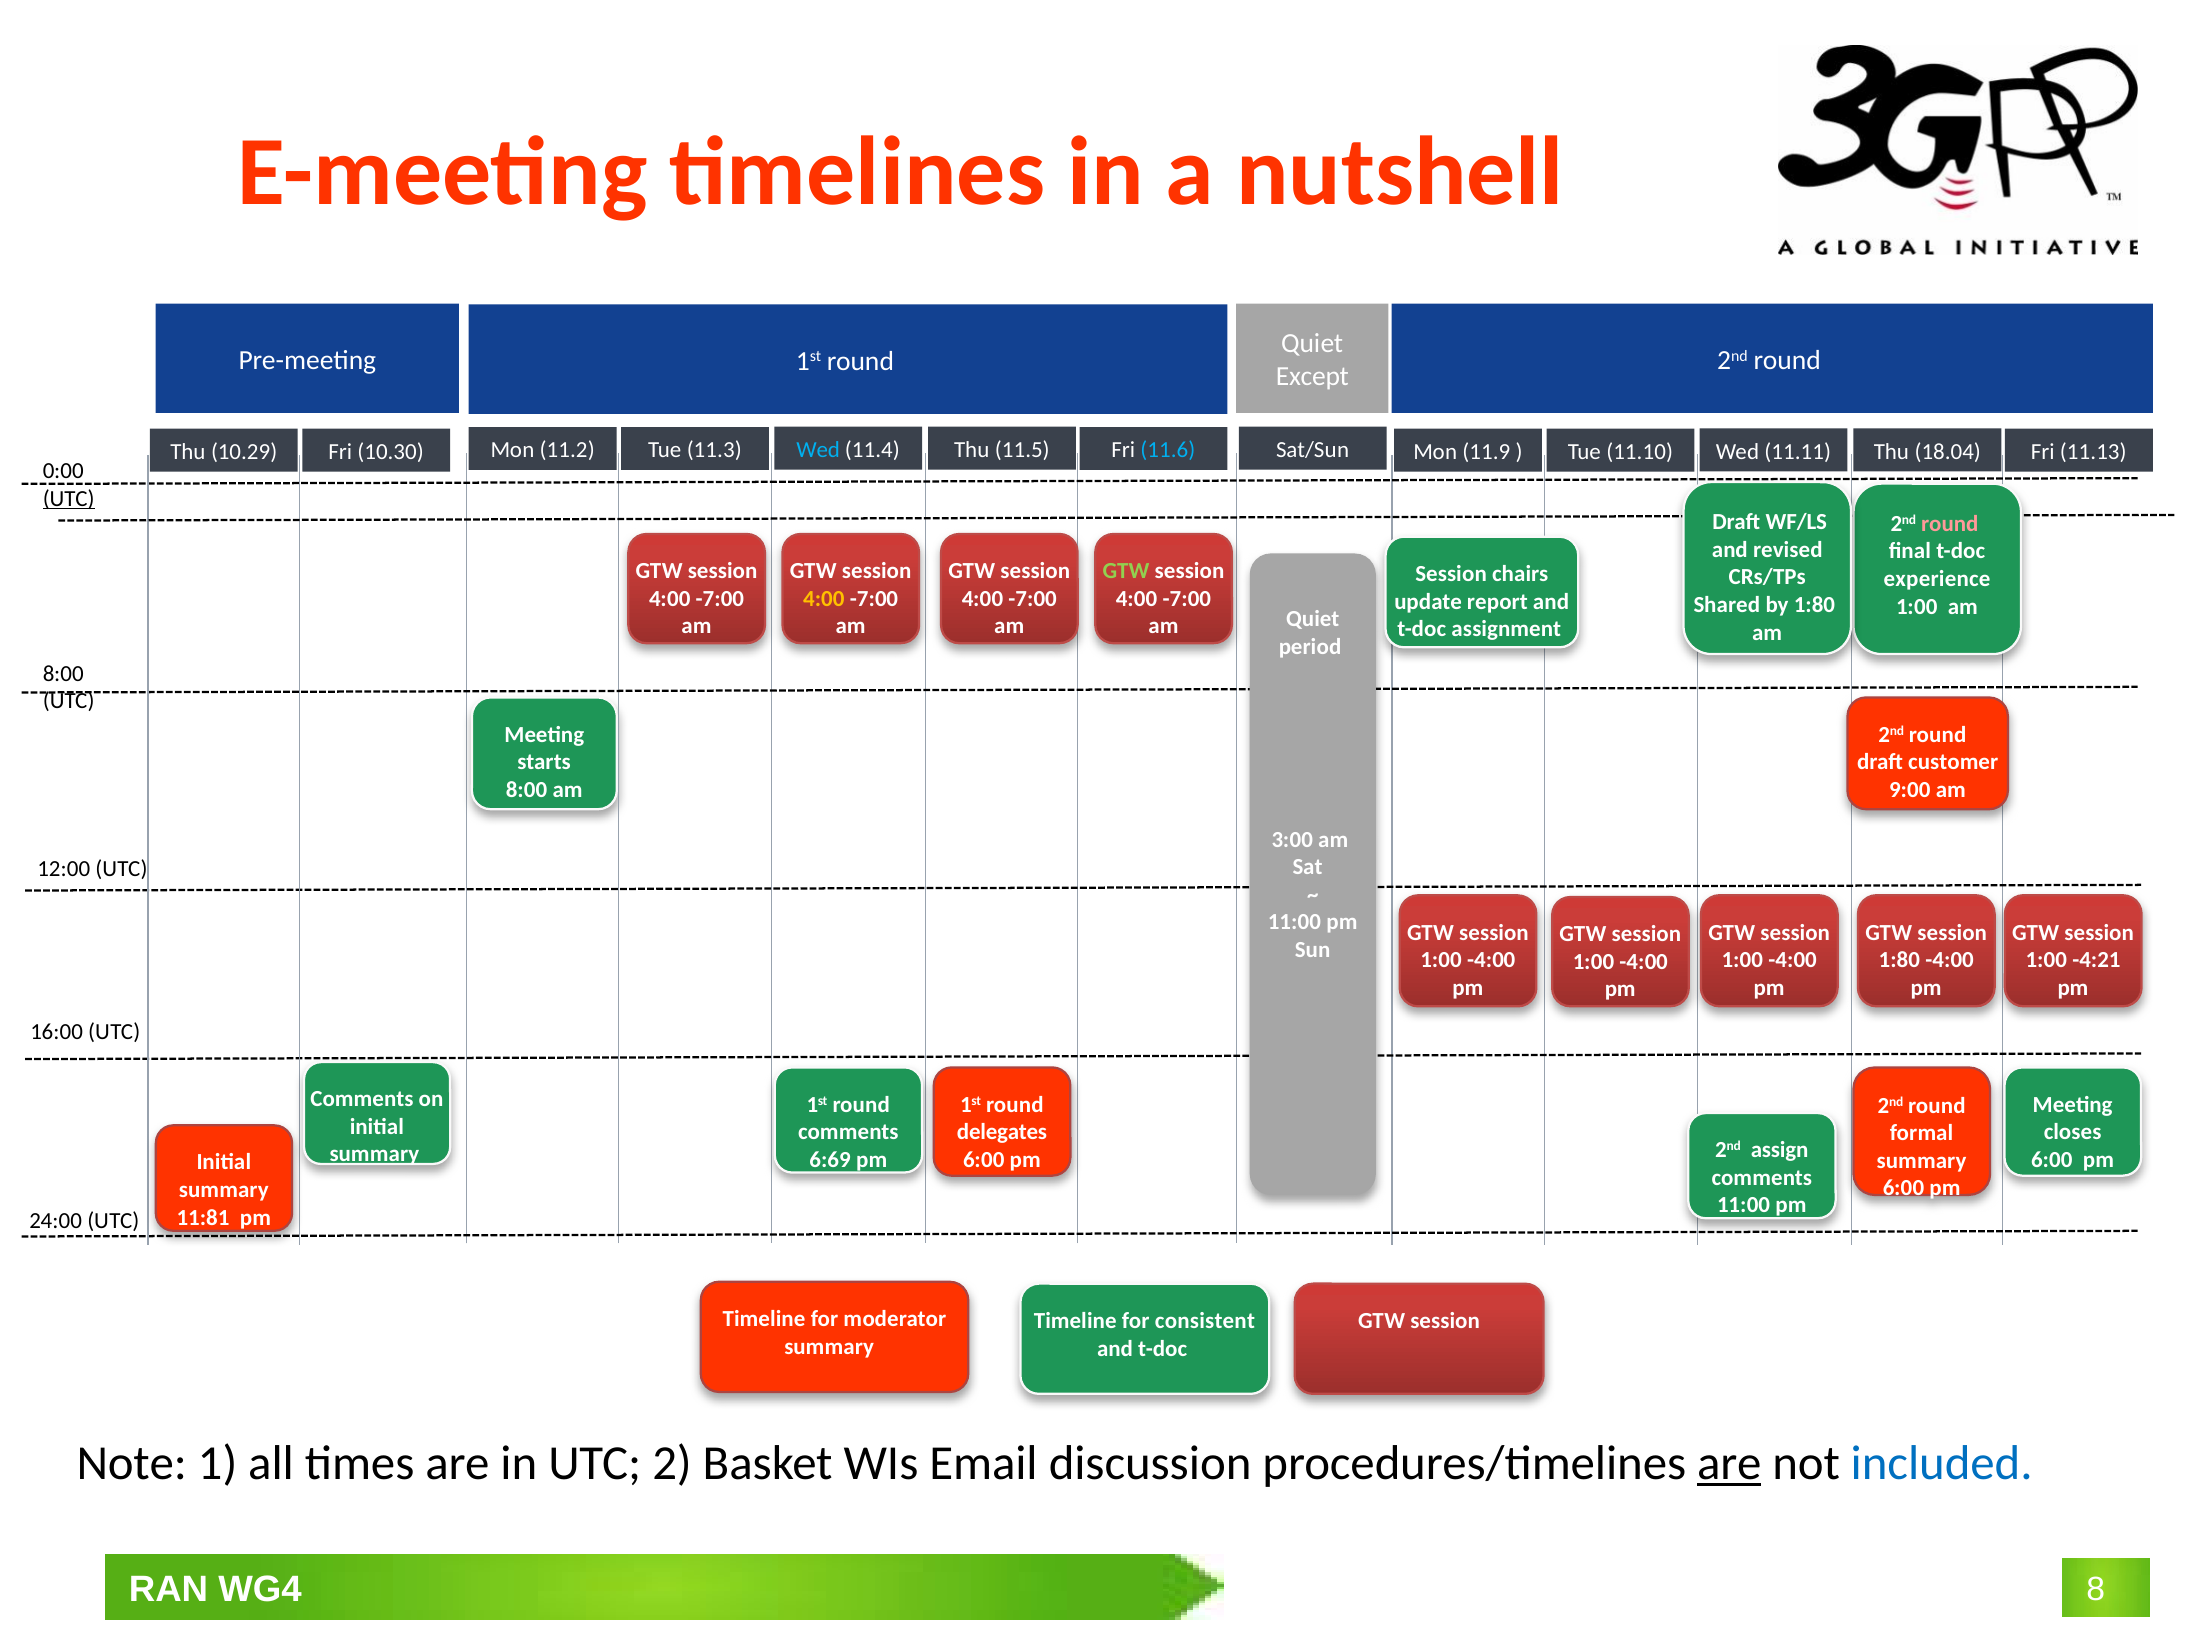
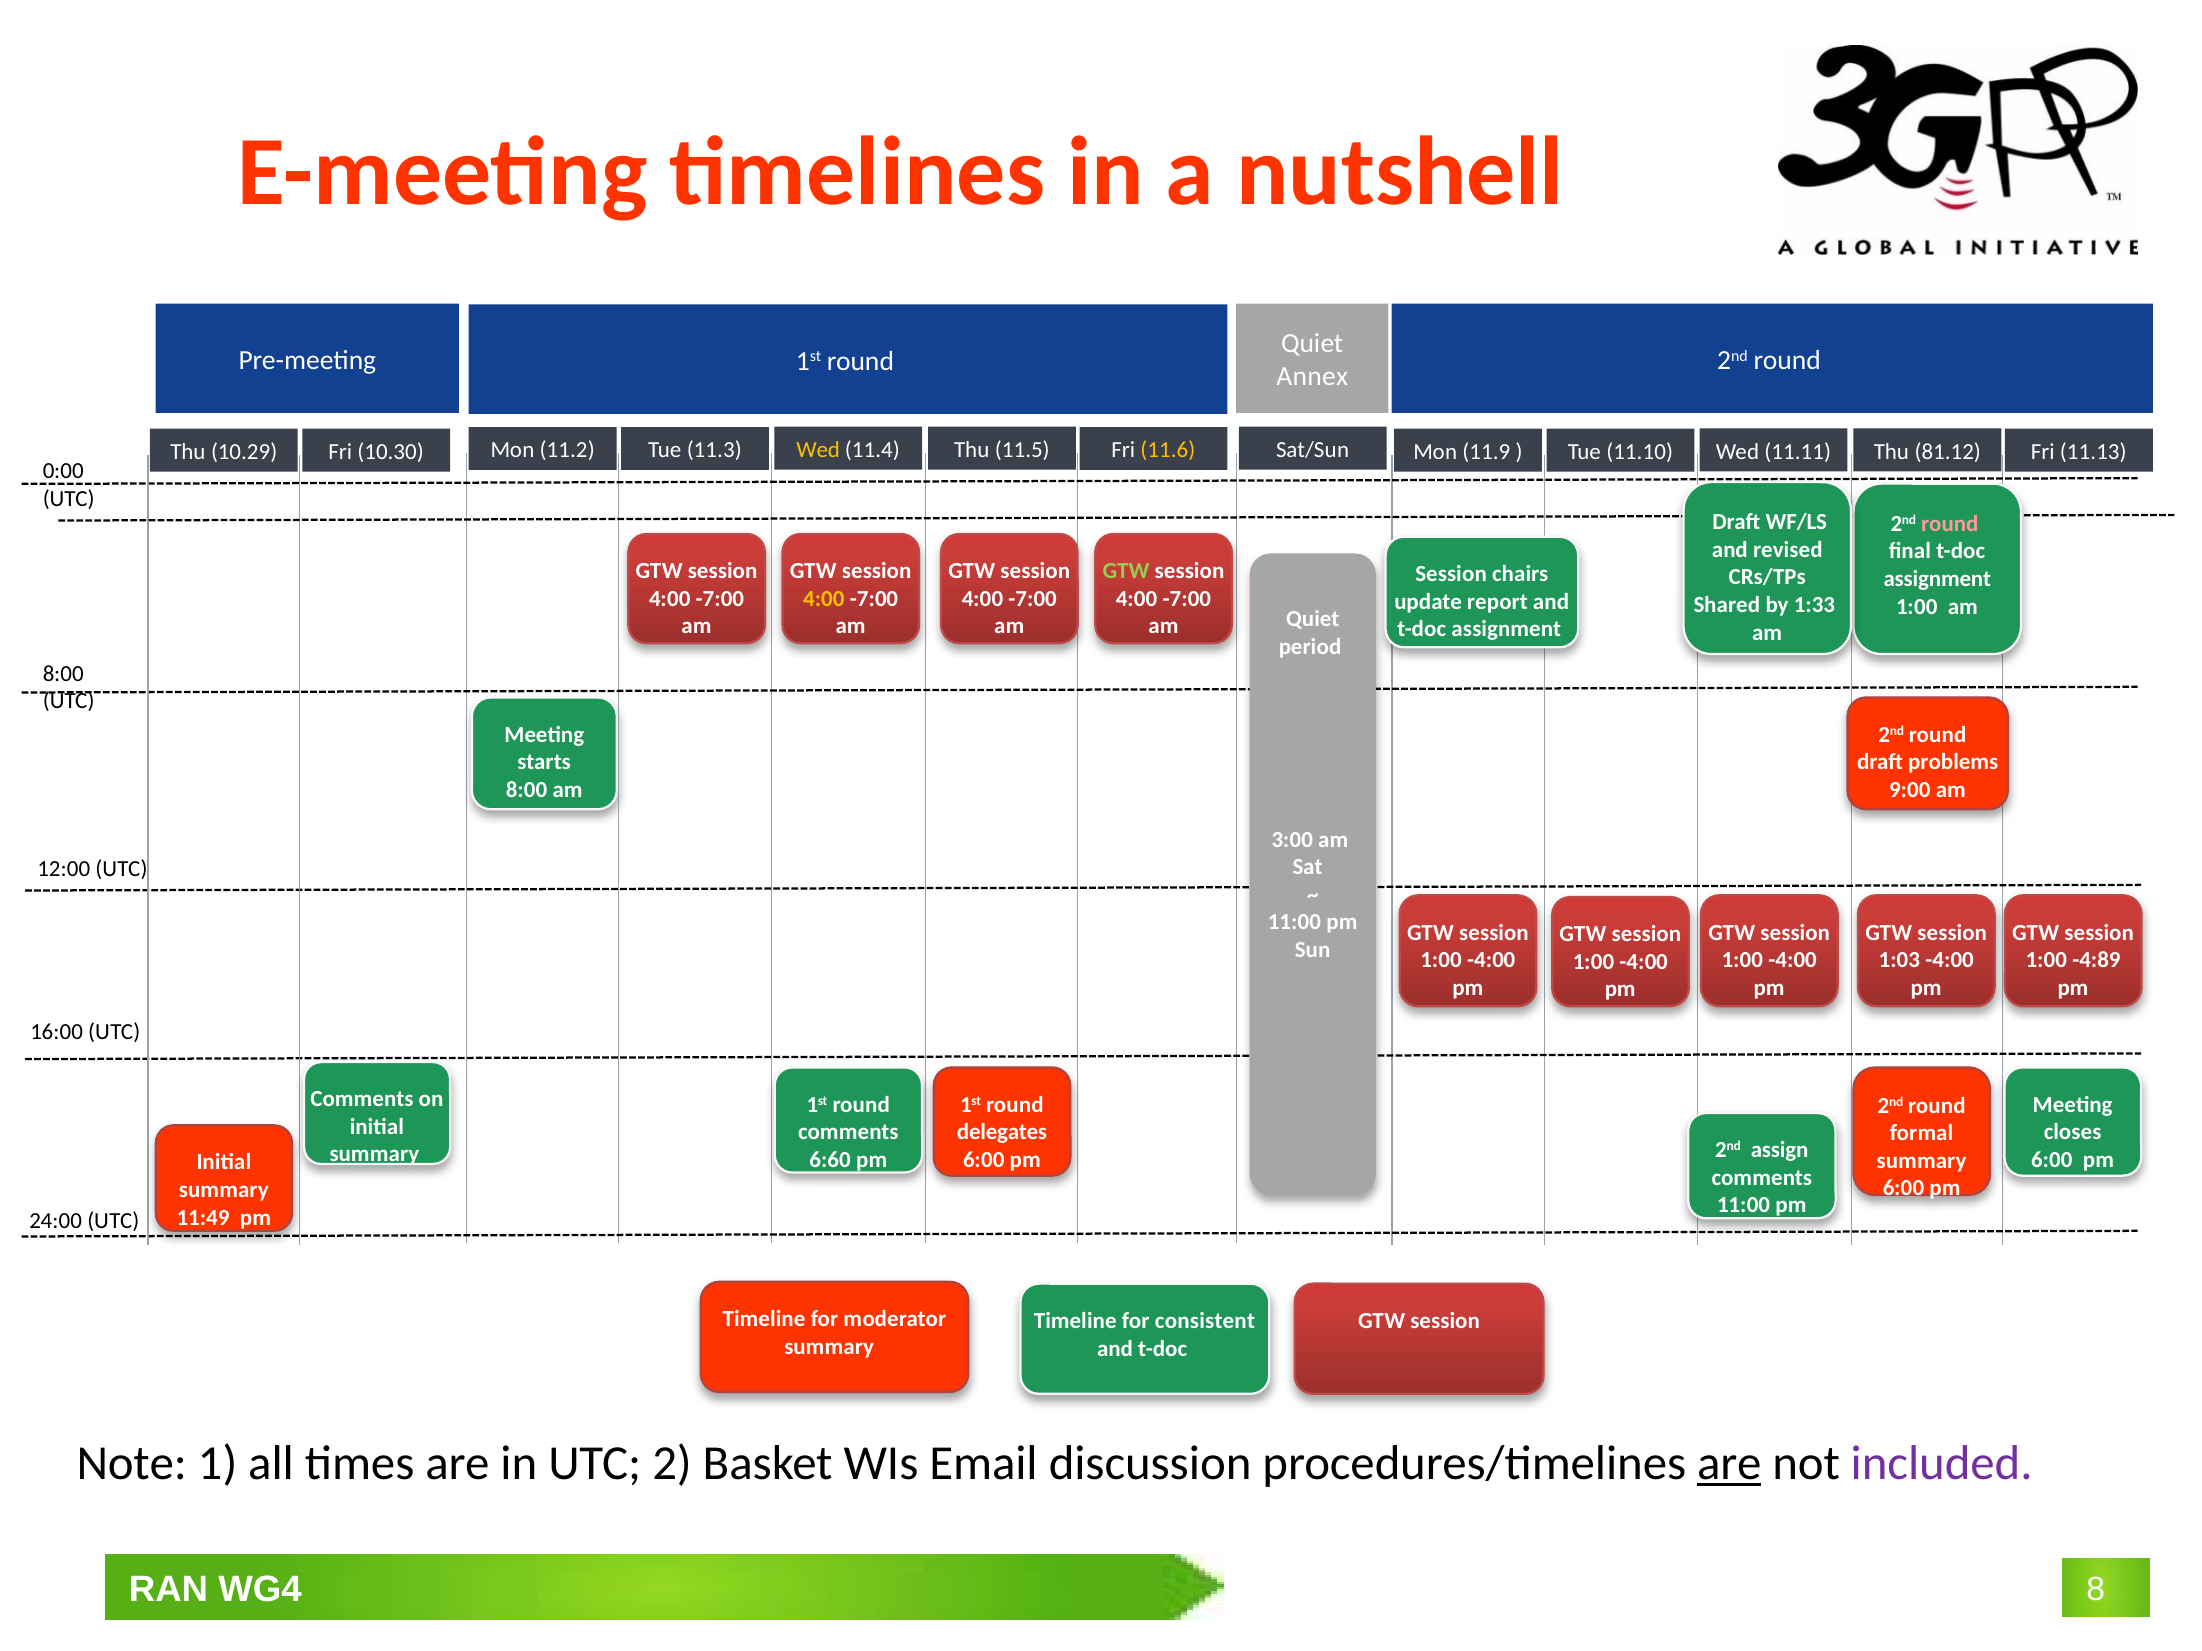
Except: Except -> Annex (1312, 377)
Wed colour: light blue -> yellow (818, 450)
11.6 colour: light blue -> yellow (1168, 450)
18.04: 18.04 -> 81.12 (1948, 452)
UTC underline: present -> none (69, 499)
experience: experience -> assignment (1937, 579)
by 1:80: 1:80 -> 1:33 (1814, 605)
customer: customer -> problems (1953, 763)
1:80: 1:80 -> 1:03 (1899, 960)
-4:21: -4:21 -> -4:89 (2096, 960)
6:69: 6:69 -> 6:60 (830, 1160)
11:81: 11:81 -> 11:49 (203, 1218)
included colour: blue -> purple (1942, 1464)
